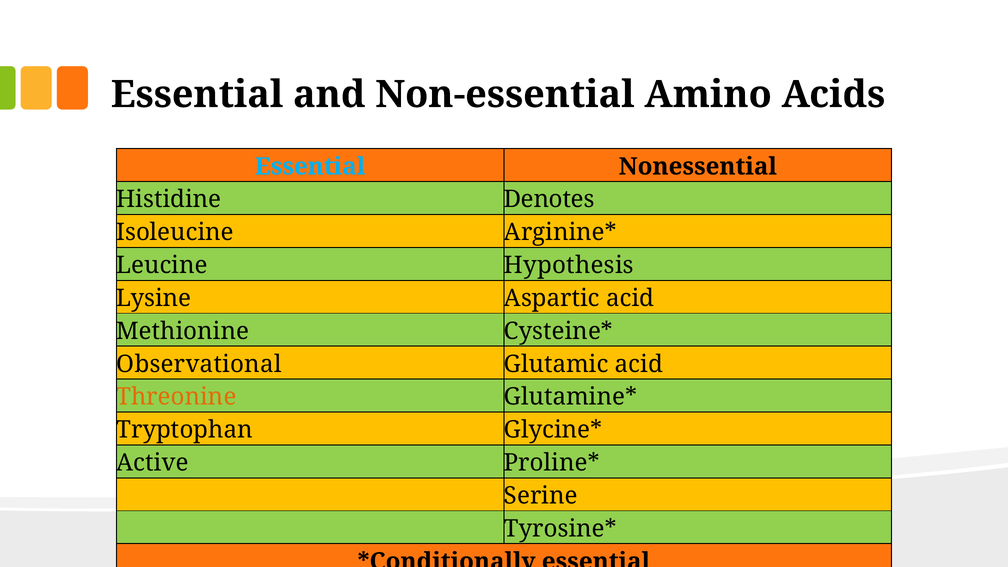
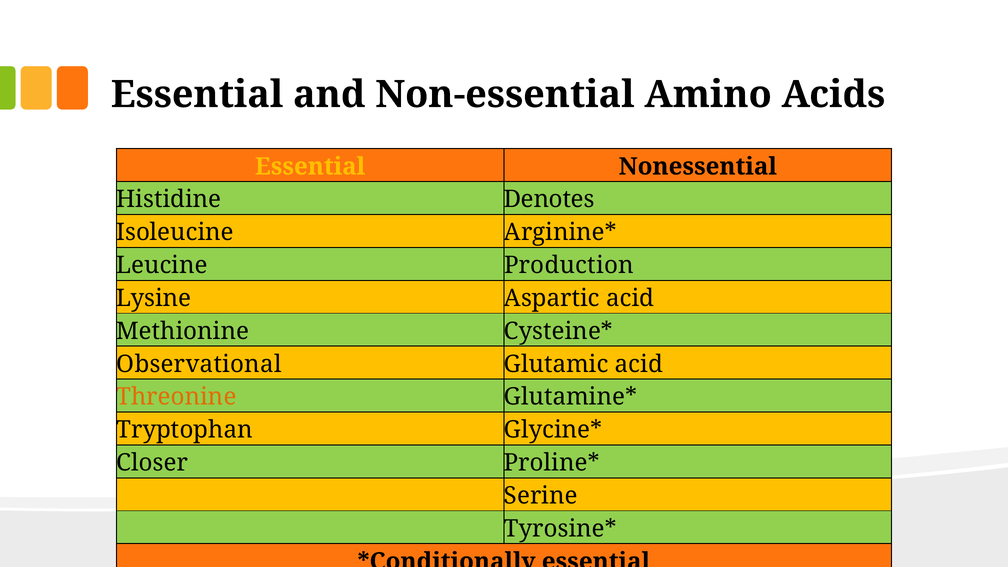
Essential colour: light blue -> yellow (310, 167)
Hypothesis: Hypothesis -> Production (569, 265)
Active: Active -> Closer (152, 463)
